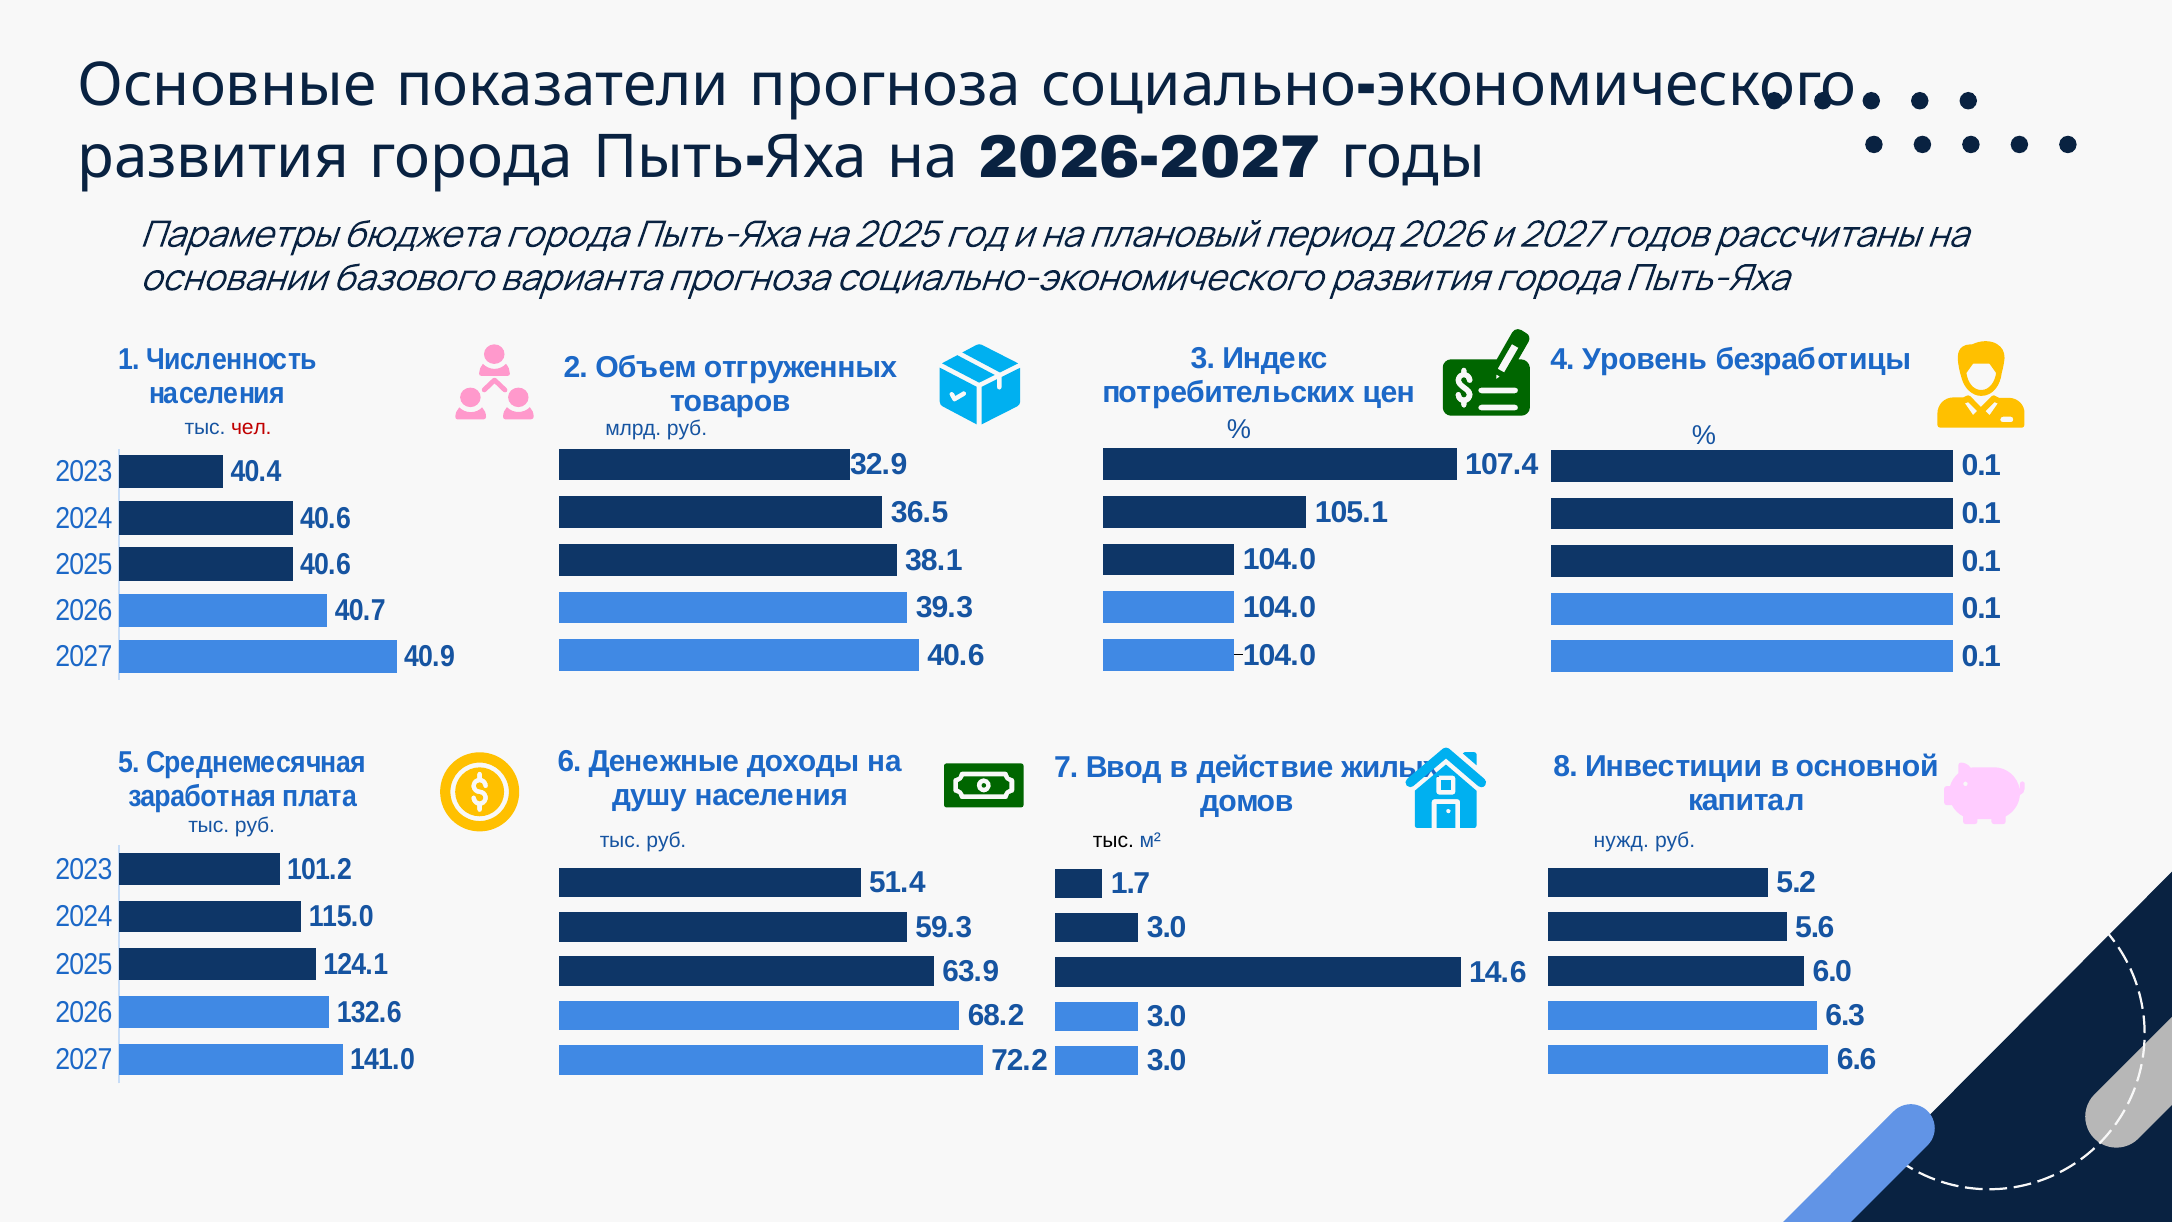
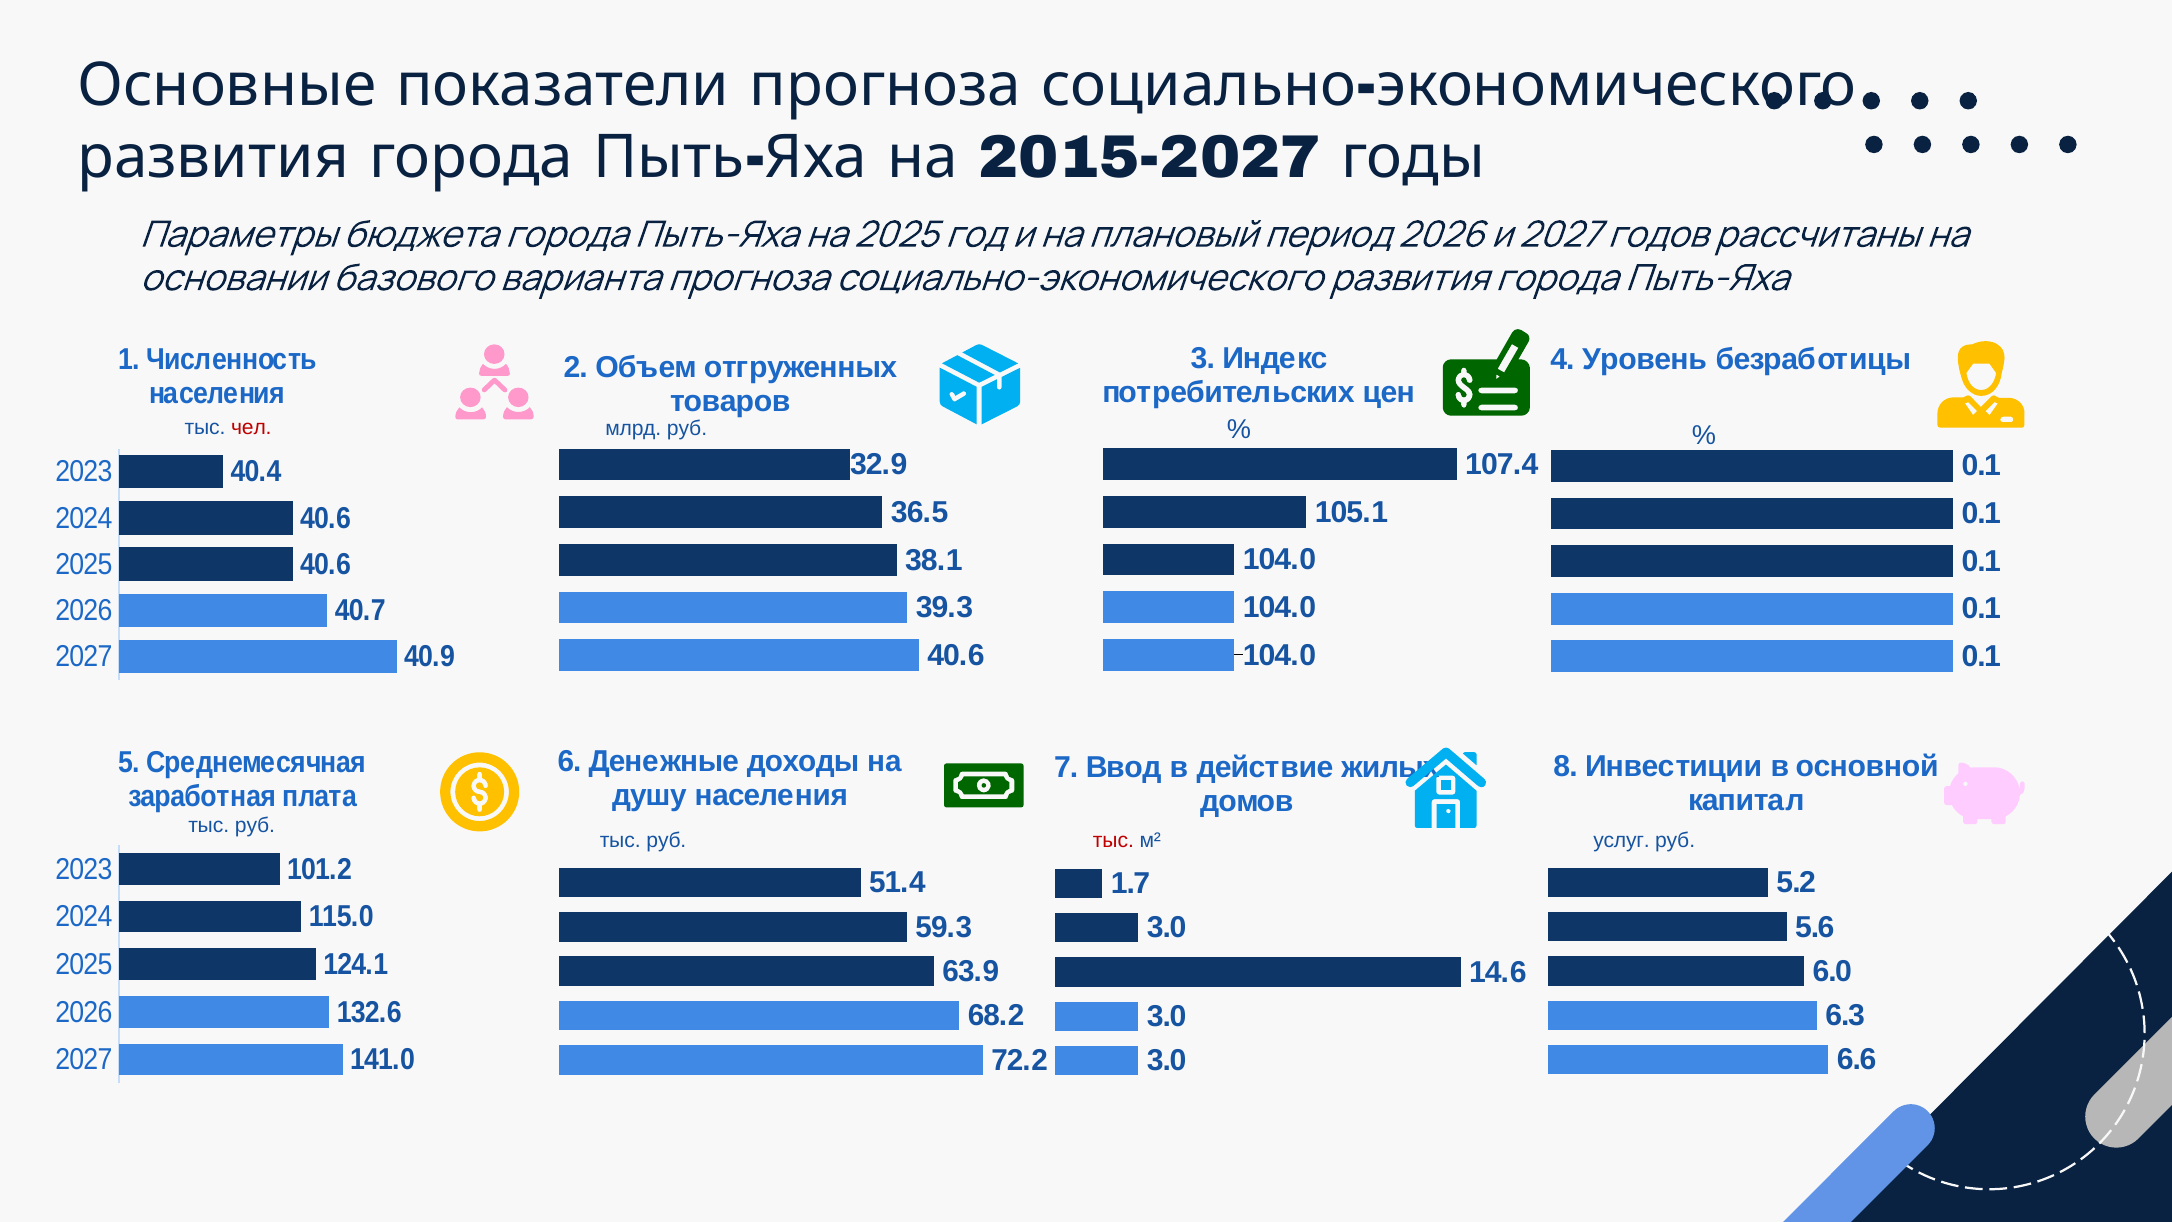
2026-2027: 2026-2027 -> 2015-2027 (1150, 158)
тыс colour: black -> red (1113, 841)
нужд: нужд -> услуг (1622, 840)
